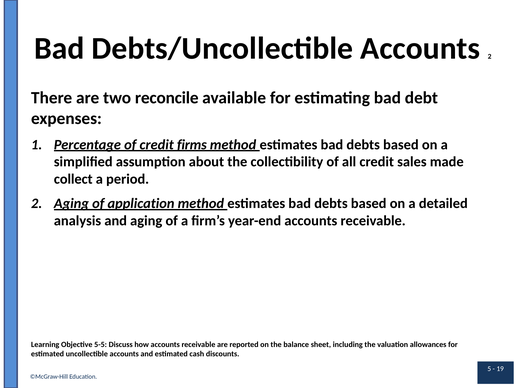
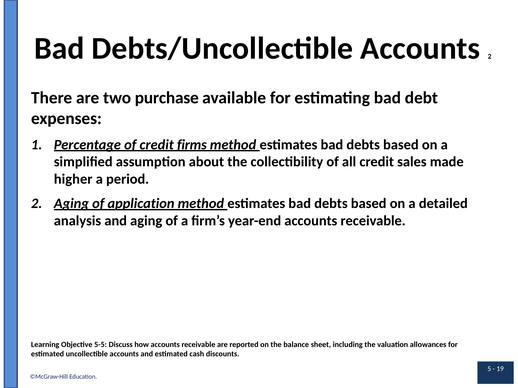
reconcile: reconcile -> purchase (167, 98)
collect: collect -> higher (73, 179)
